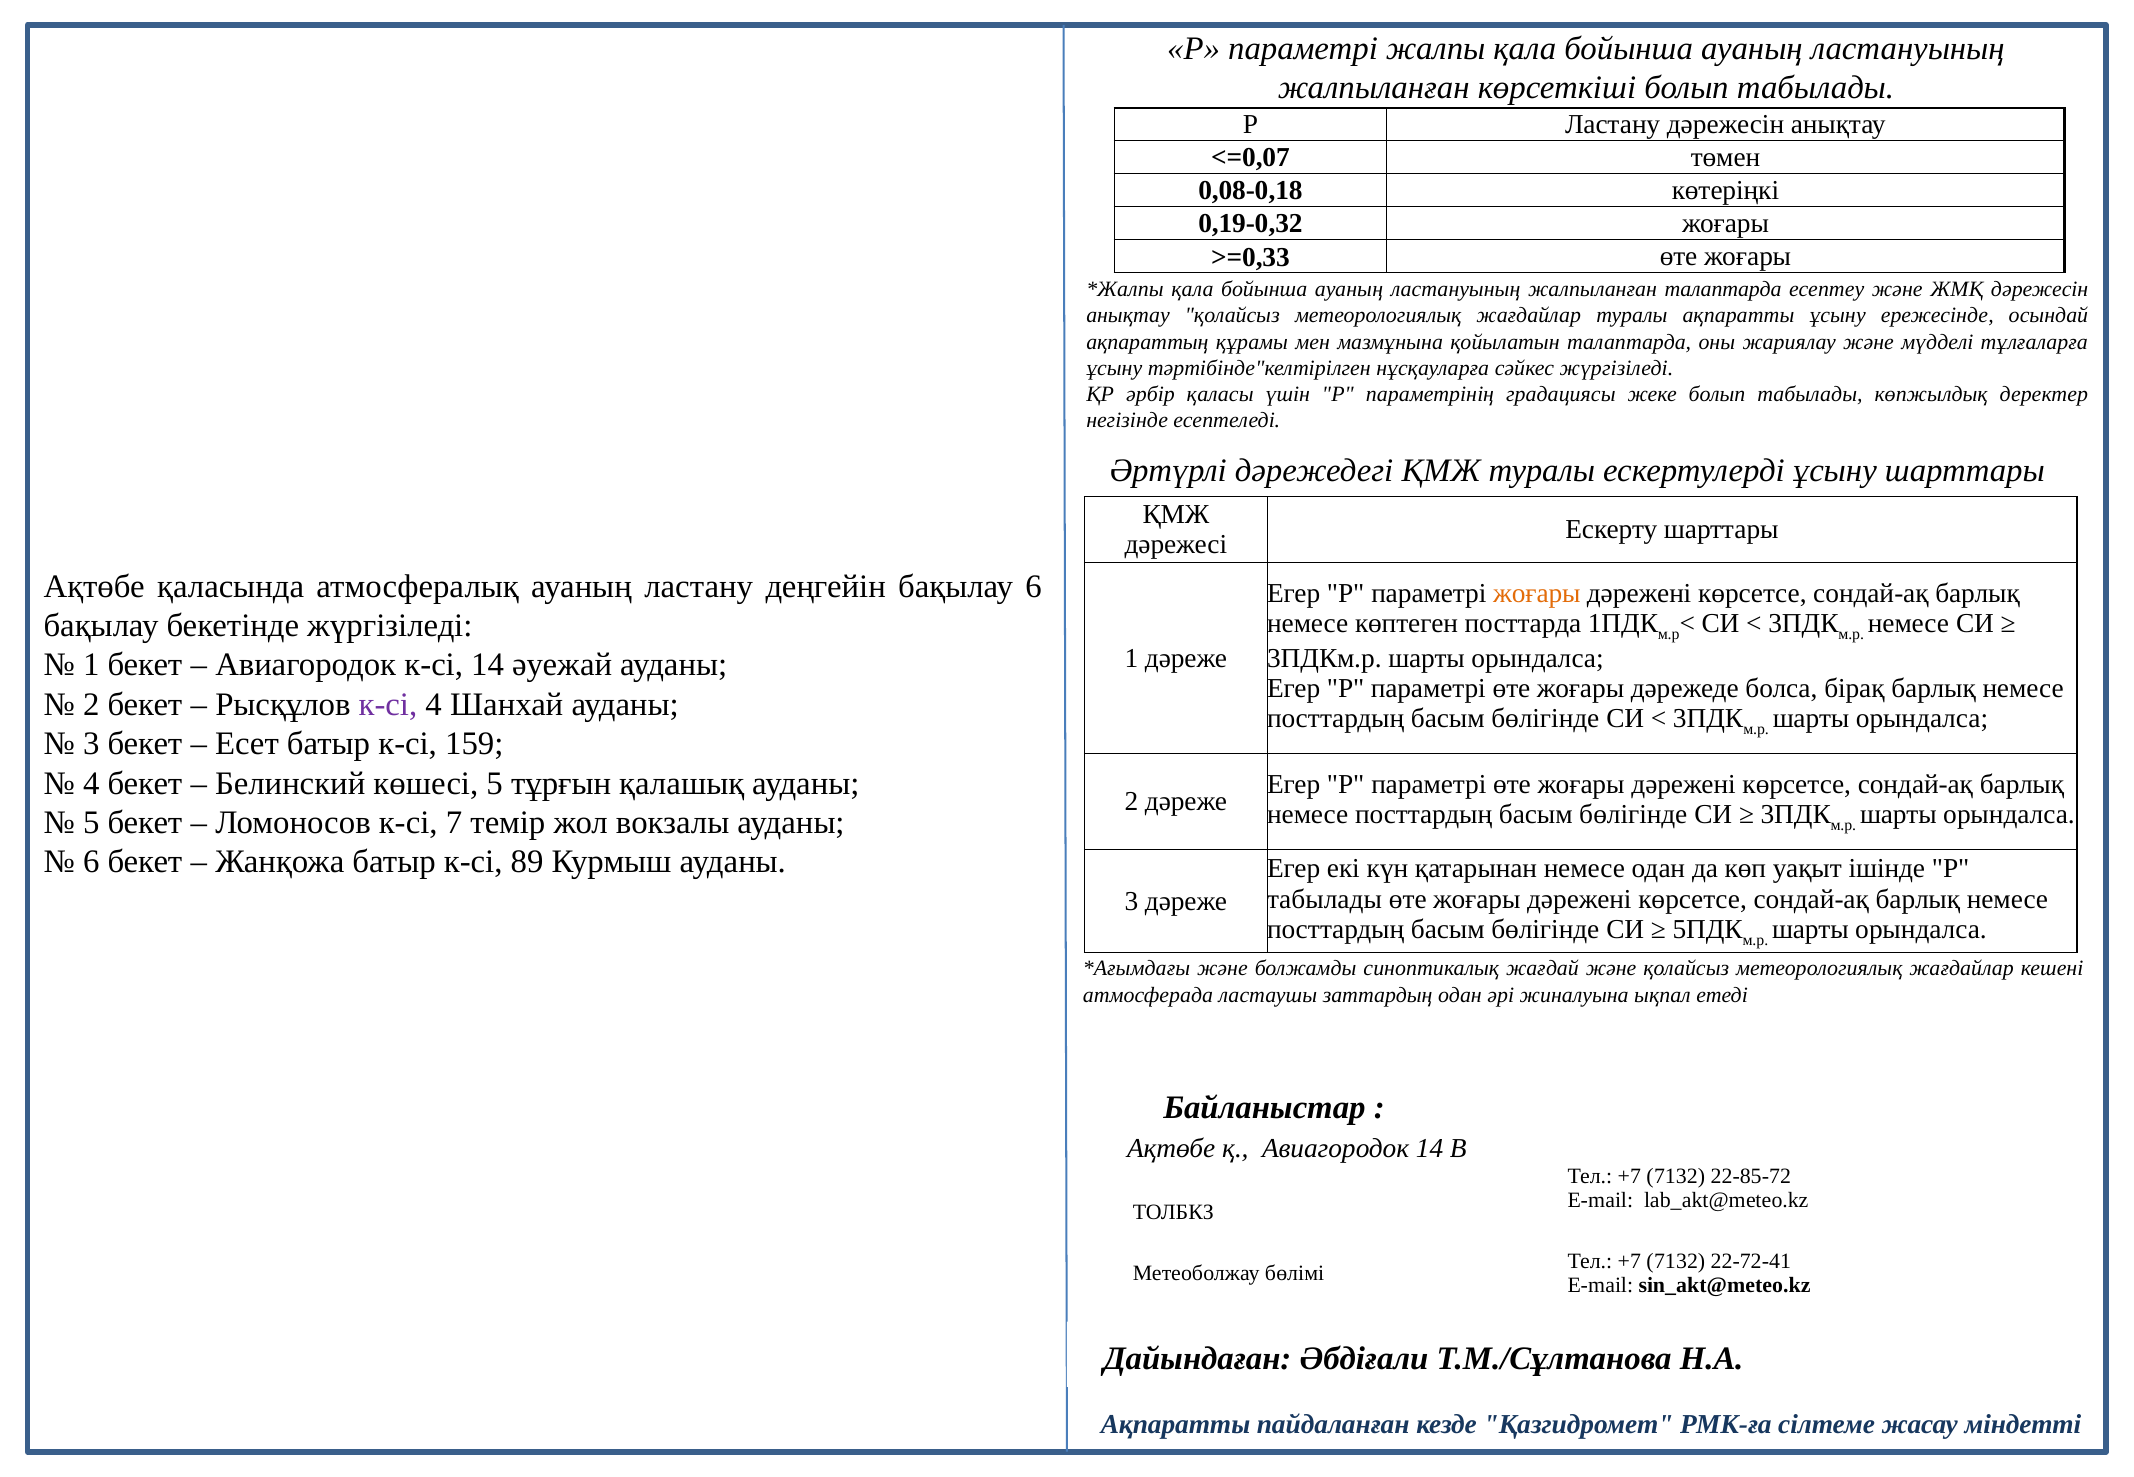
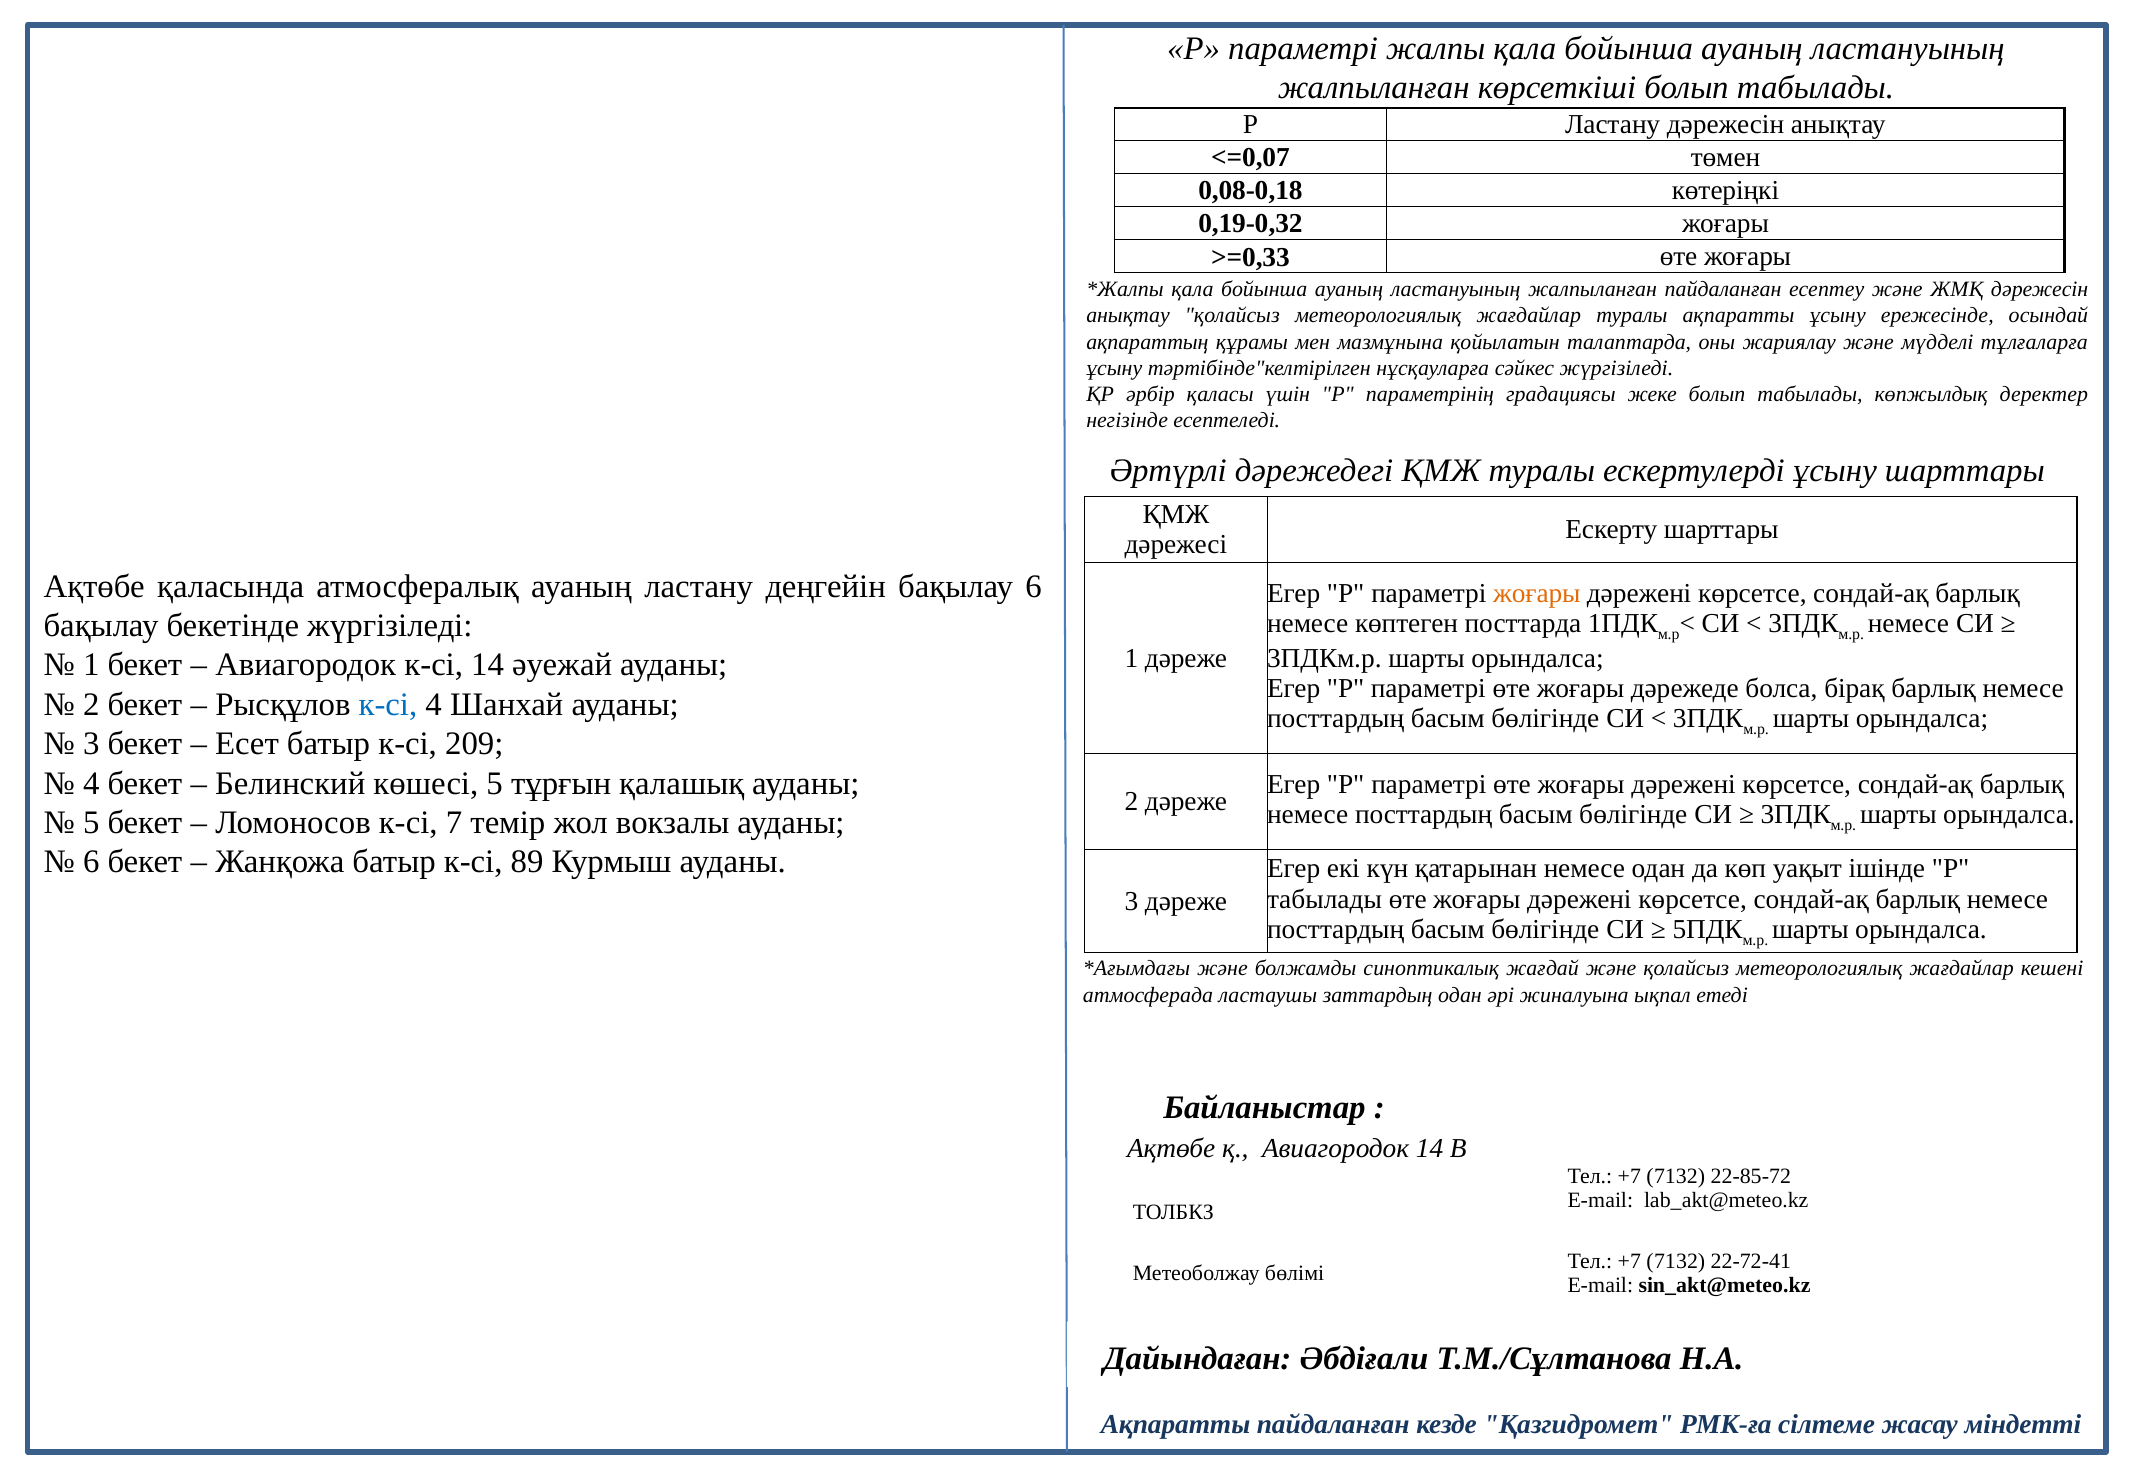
жалпыланған талаптарда: талаптарда -> пайдаланған (1723, 290)
к-сі colour: purple -> blue (388, 705)
159: 159 -> 209 (474, 744)
